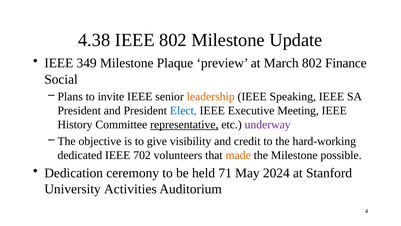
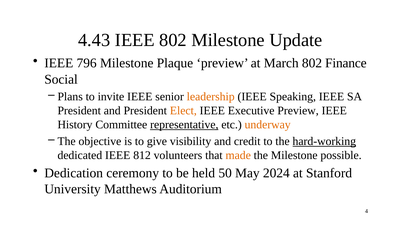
4.38: 4.38 -> 4.43 (94, 40)
349: 349 -> 796 (87, 63)
Elect colour: blue -> orange (183, 110)
Executive Meeting: Meeting -> Preview (298, 110)
underway colour: purple -> orange (268, 124)
hard-working underline: none -> present (324, 141)
702: 702 -> 812 (142, 155)
71: 71 -> 50 (225, 173)
Activities: Activities -> Matthews (130, 189)
